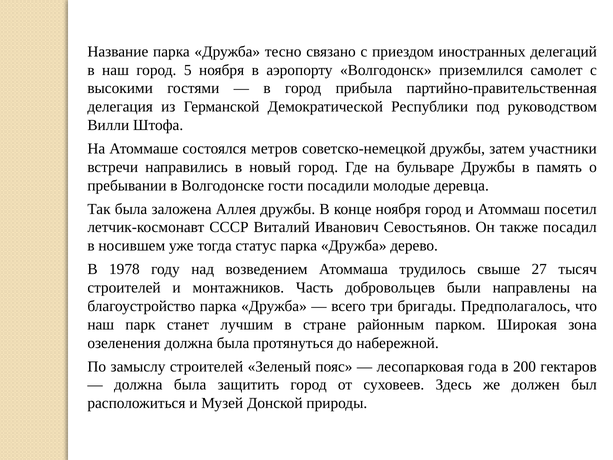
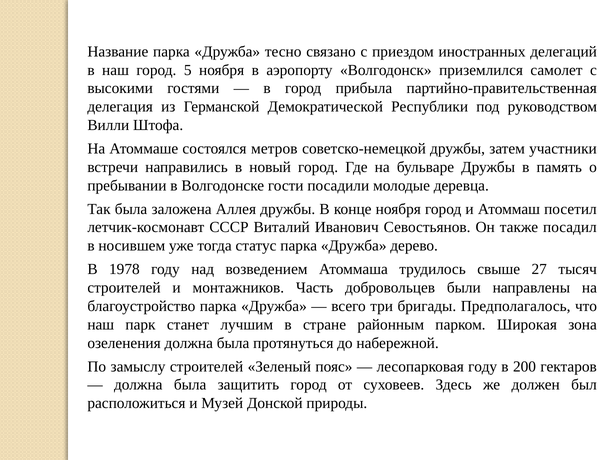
лесопарковая года: года -> году (483, 366)
